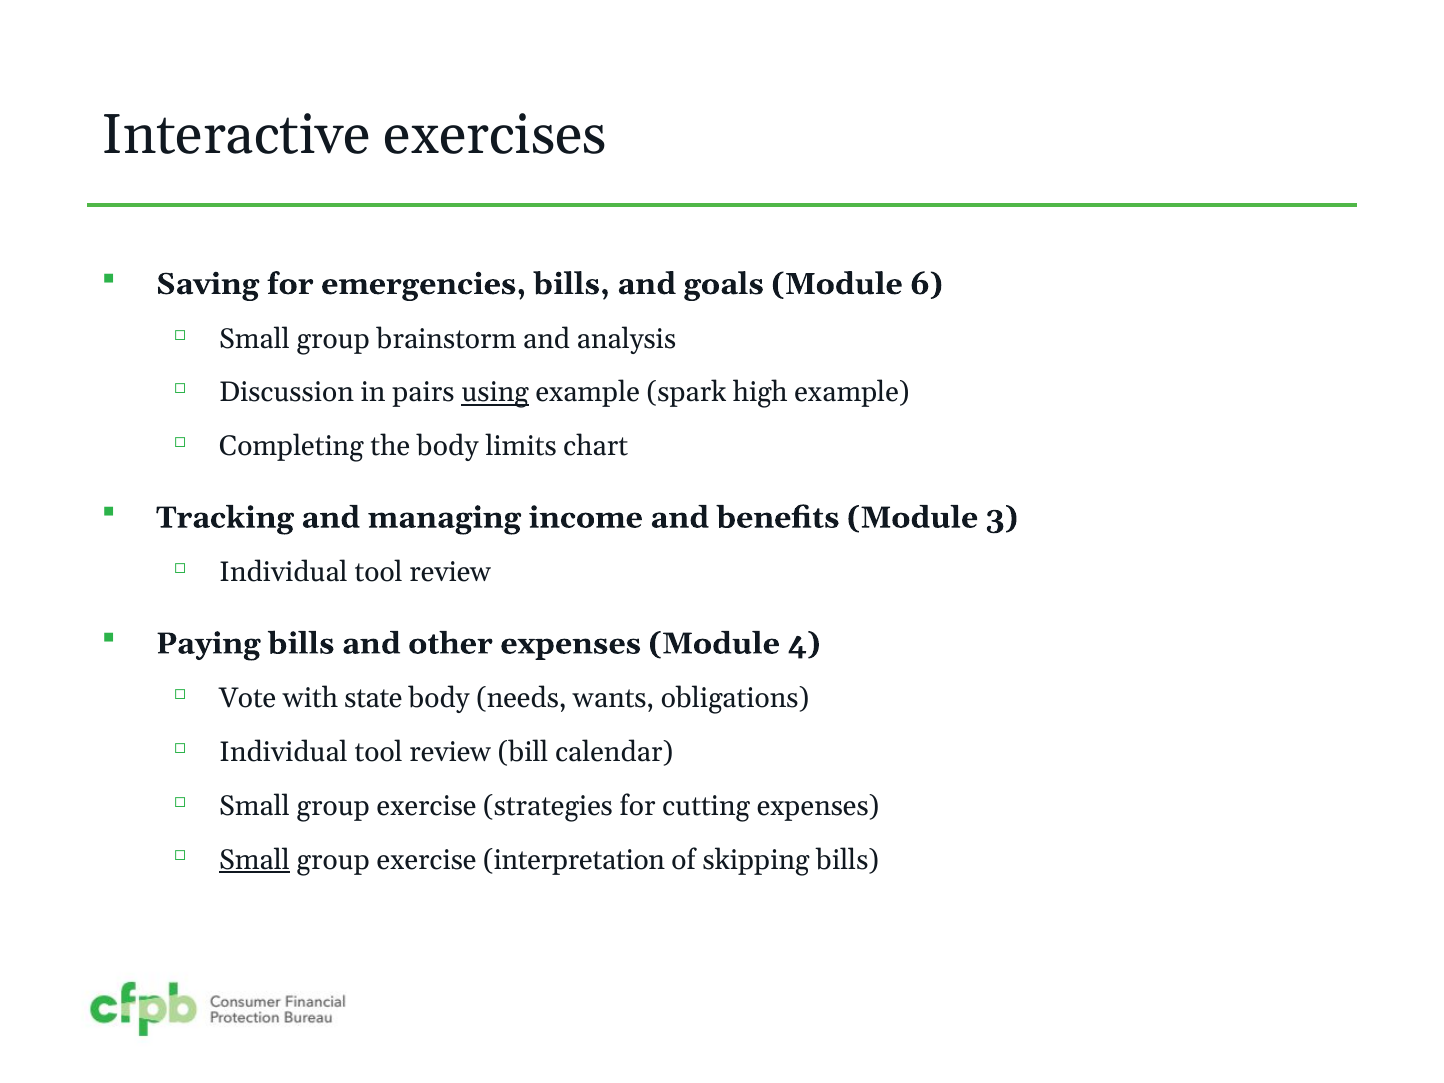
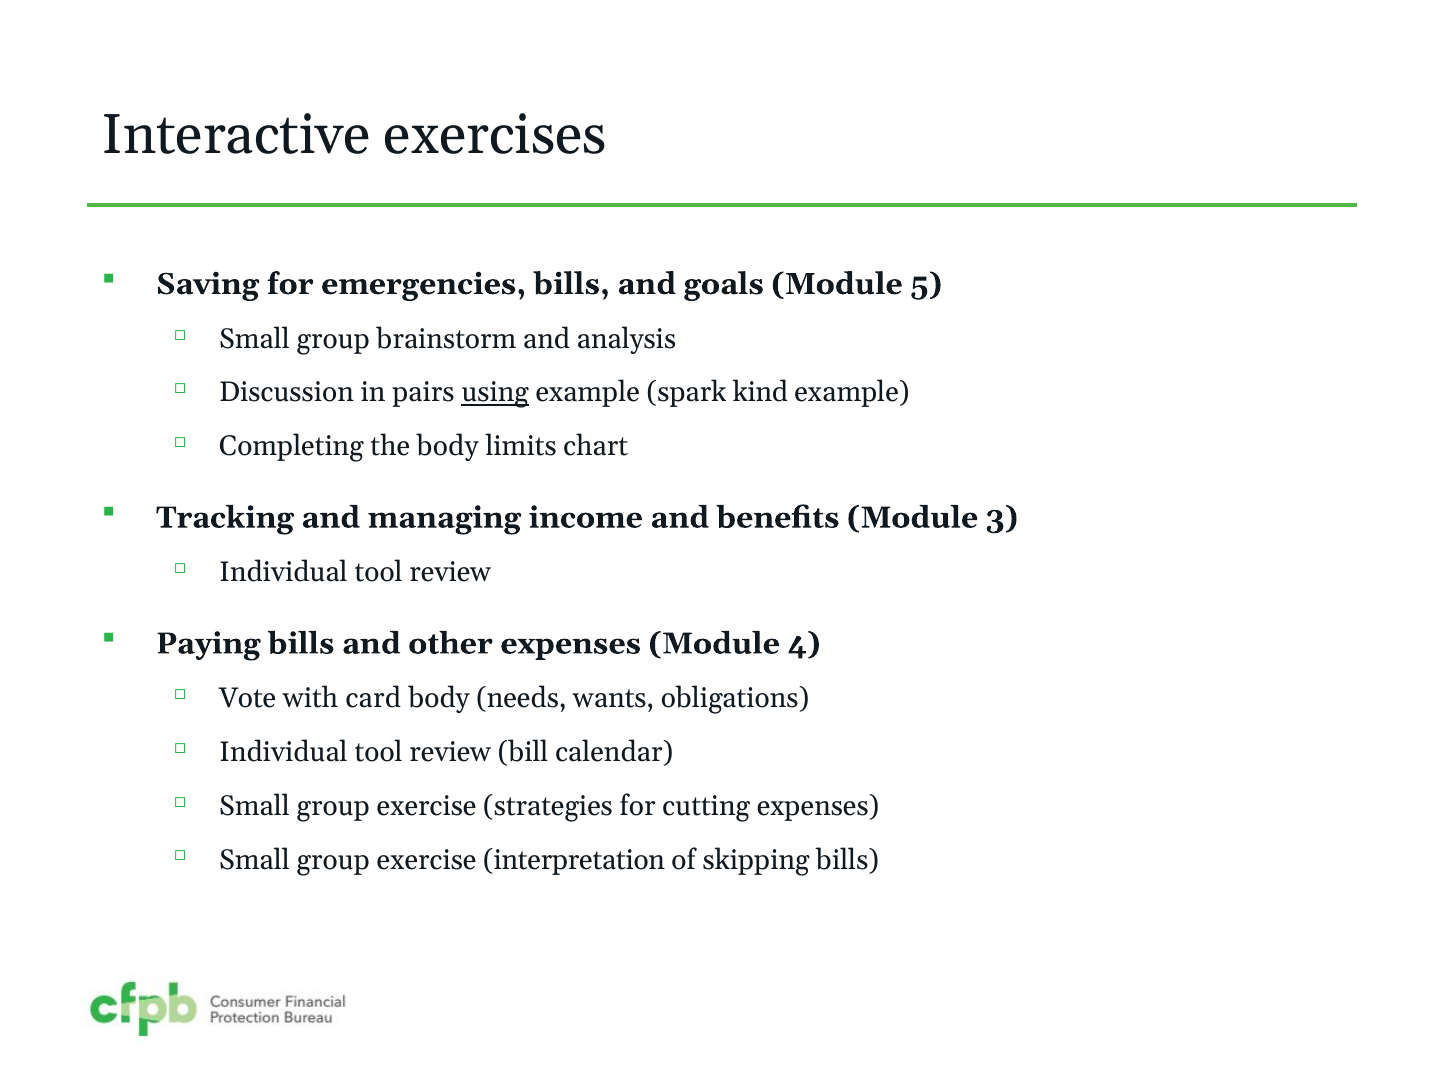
6: 6 -> 5 (926, 284)
high: high -> kind (760, 393)
state: state -> card (373, 698)
Small underline: present -> none (255, 860)
